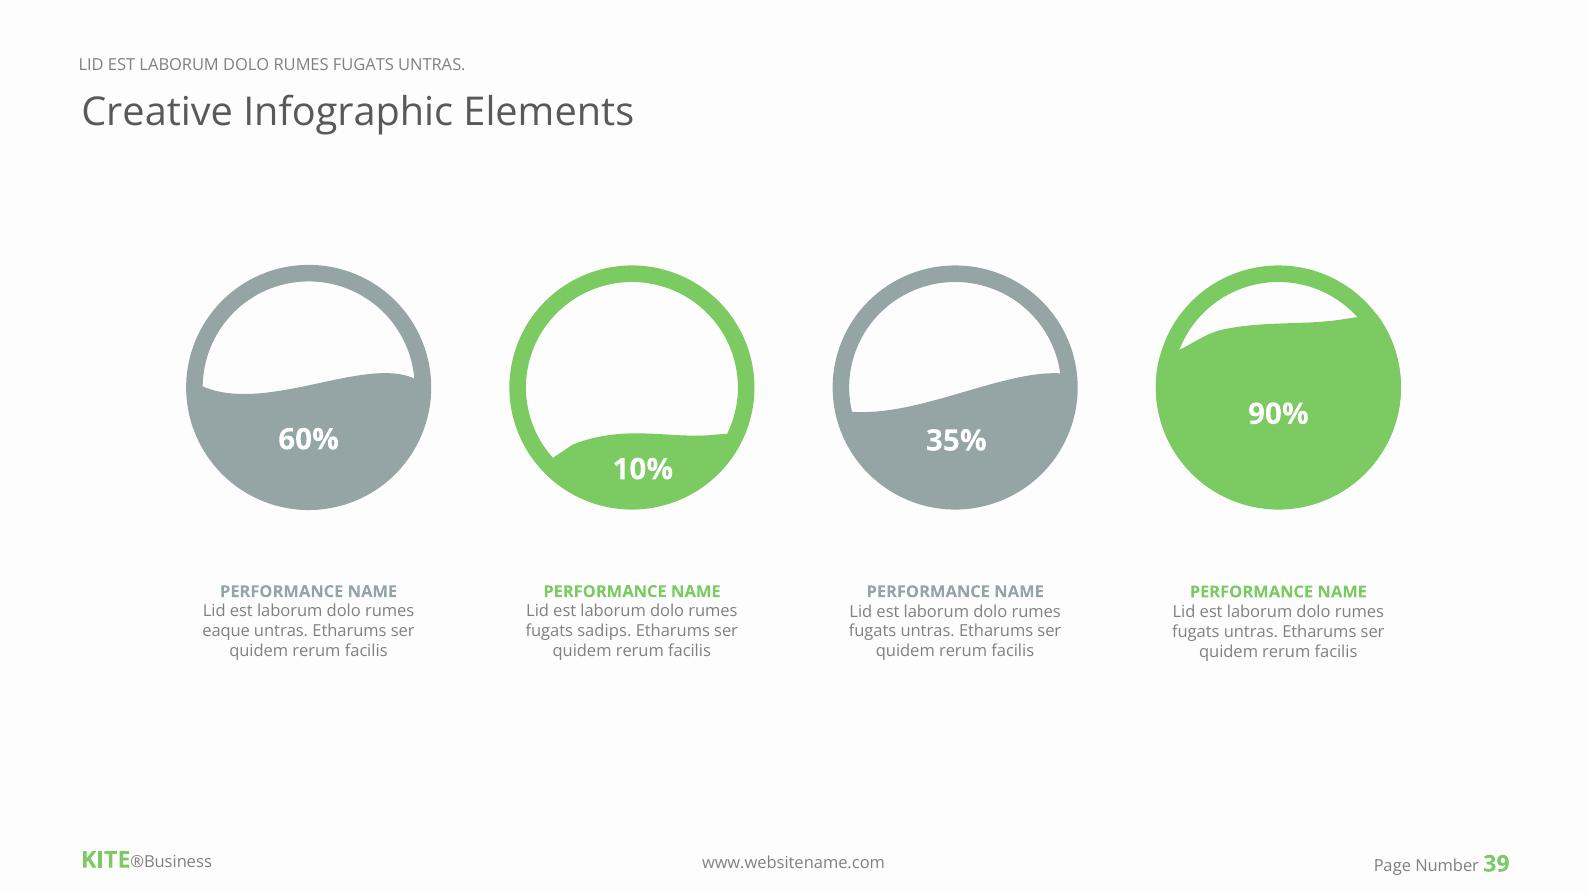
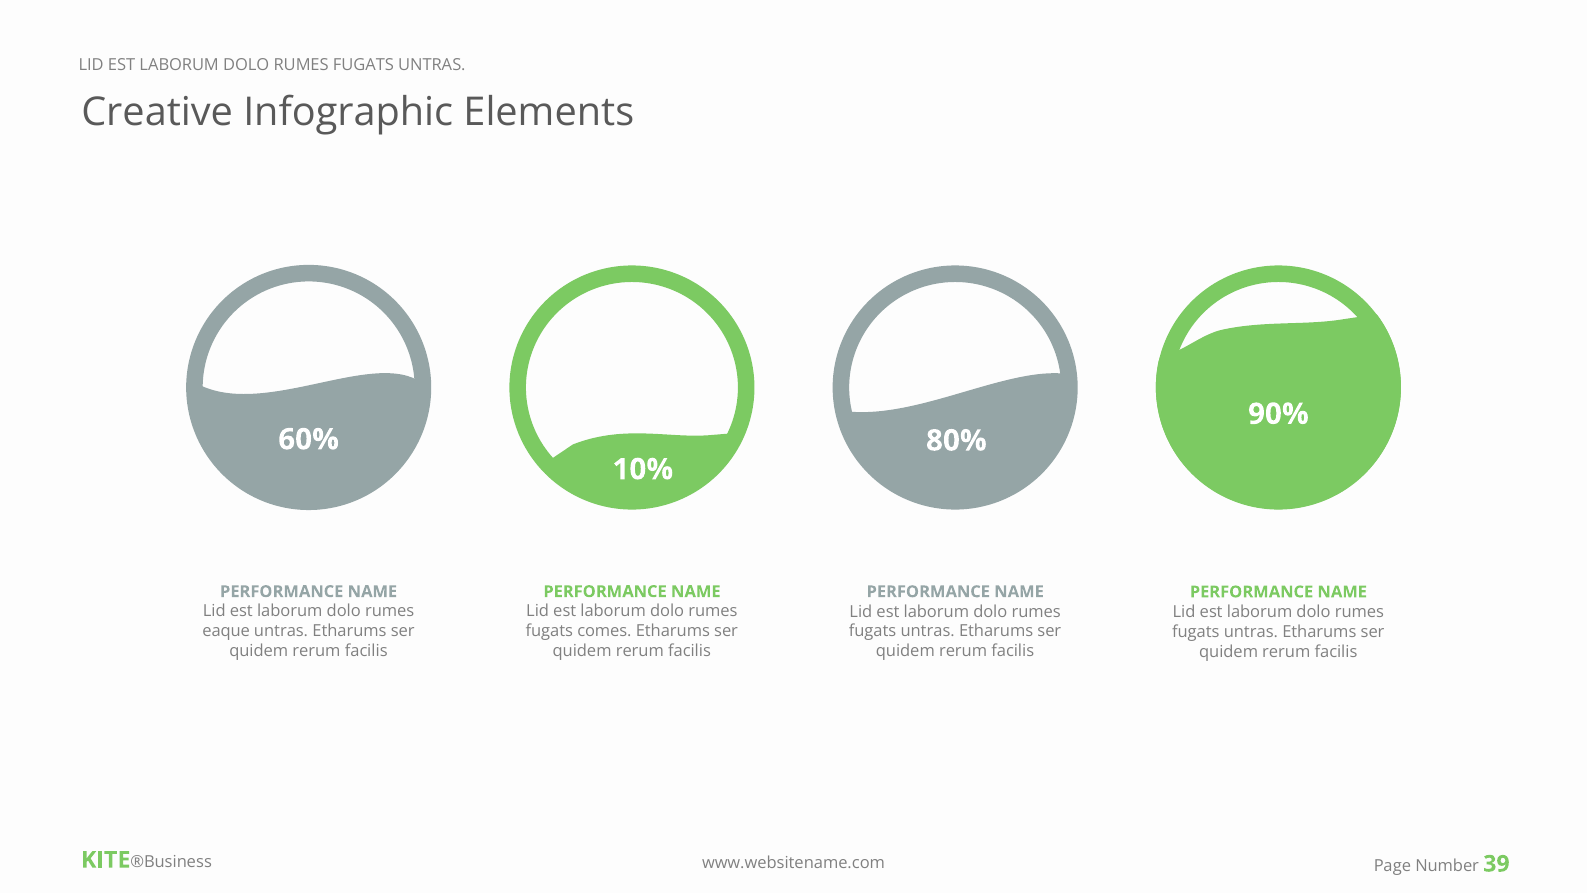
35%: 35% -> 80% (956, 441)
sadips: sadips -> comes (604, 631)
